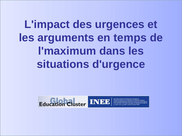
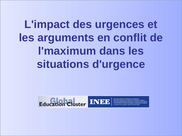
temps: temps -> conflit (130, 38)
